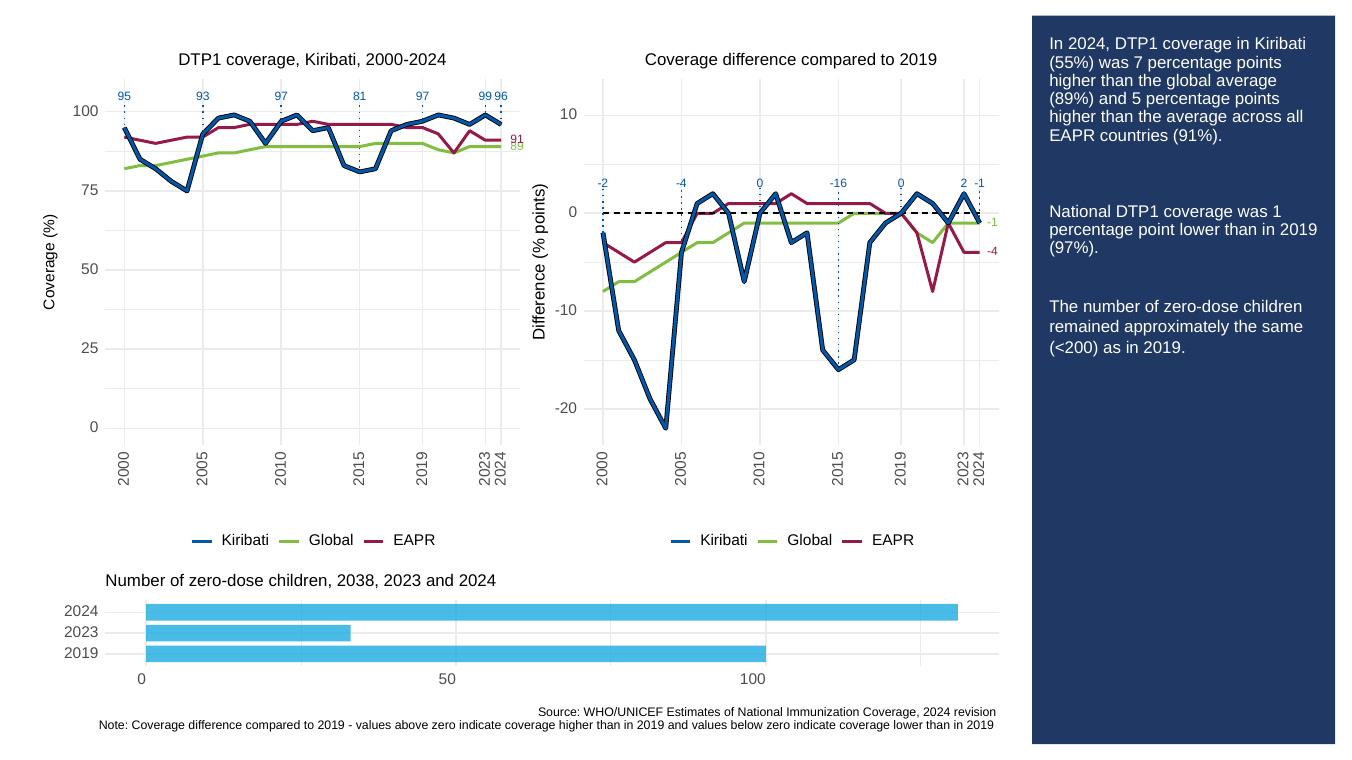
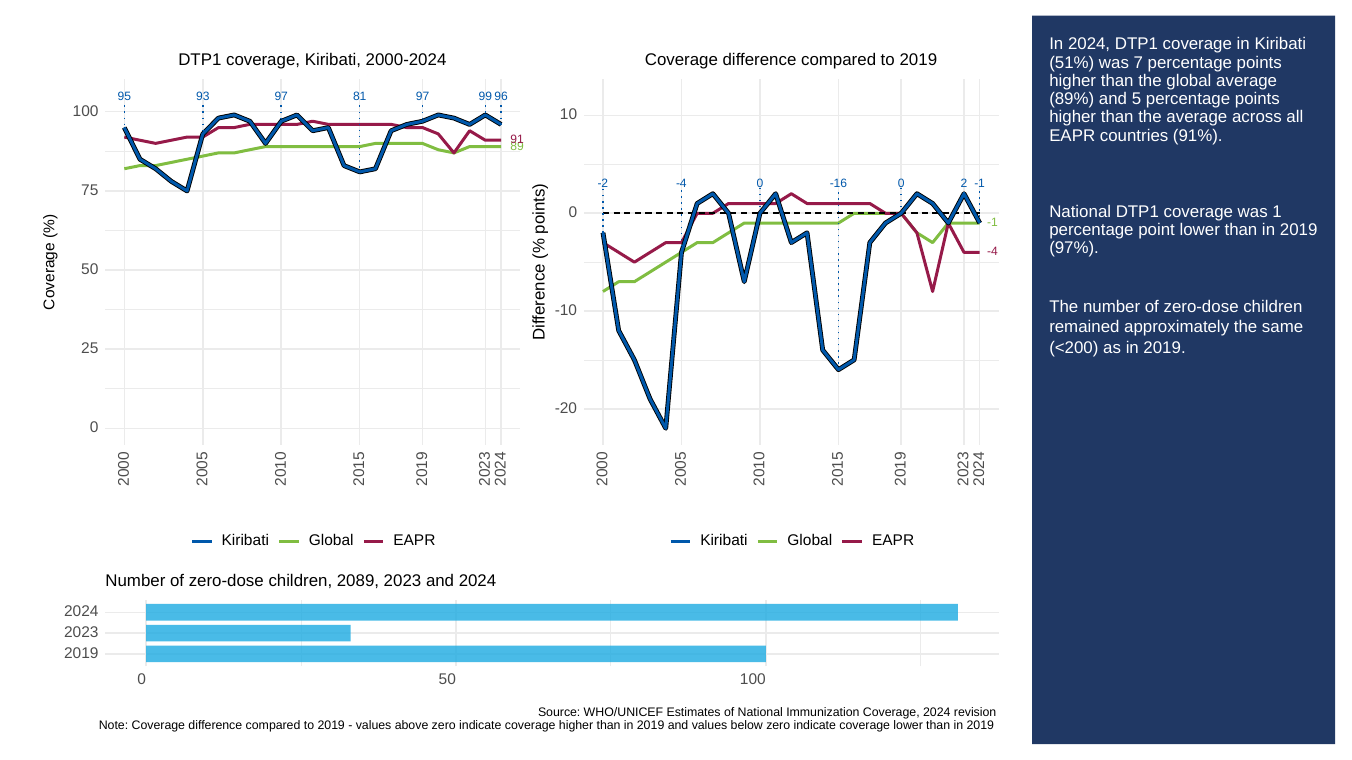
55%: 55% -> 51% (1072, 63)
2038: 2038 -> 2089 (358, 581)
